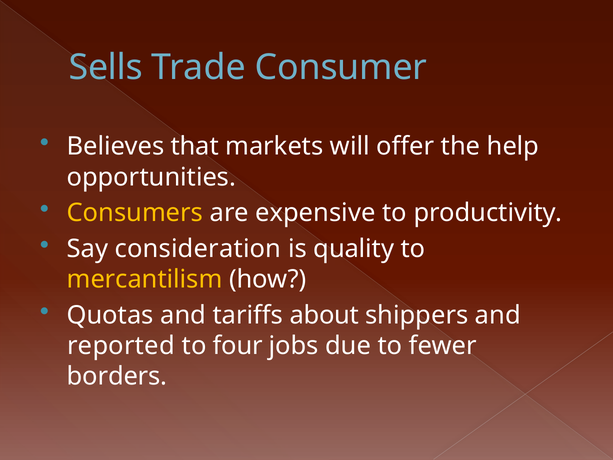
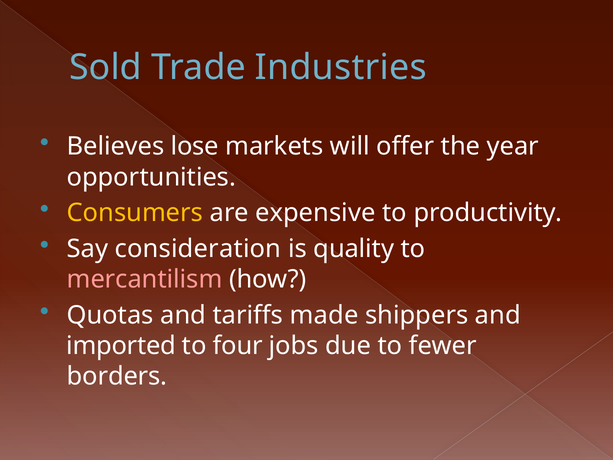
Sells: Sells -> Sold (106, 67)
Consumer: Consumer -> Industries (341, 67)
that: that -> lose (195, 146)
help: help -> year (513, 146)
mercantilism colour: yellow -> pink (145, 279)
about: about -> made (324, 315)
reported: reported -> imported (121, 346)
